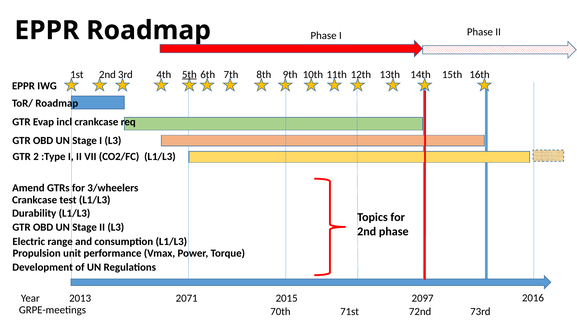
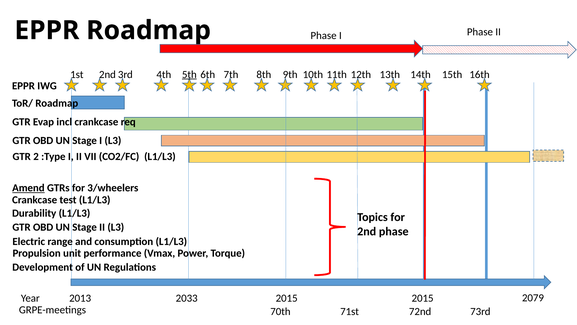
Amend underline: none -> present (28, 188)
2016: 2016 -> 2079 (533, 298)
2097: 2097 -> 2015 (423, 298)
2071: 2071 -> 2033 (187, 298)
